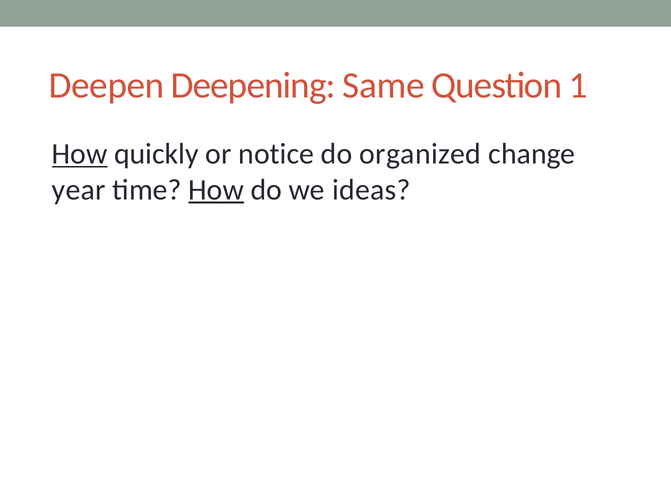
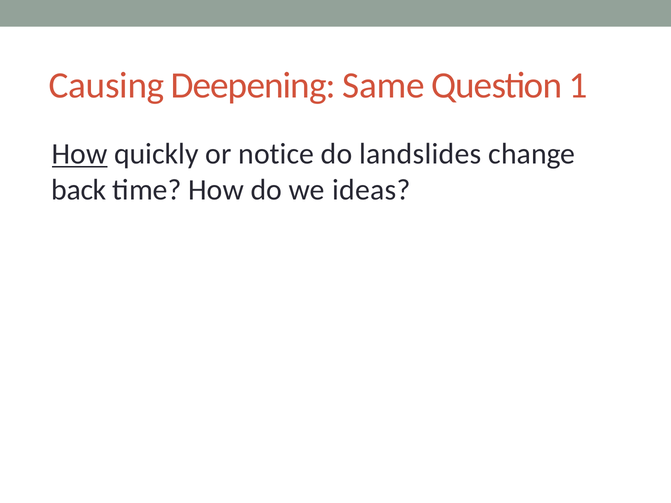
Deepen: Deepen -> Causing (107, 85)
organized: organized -> landslides (420, 154)
year: year -> back (79, 190)
How underline: present -> none (216, 190)
